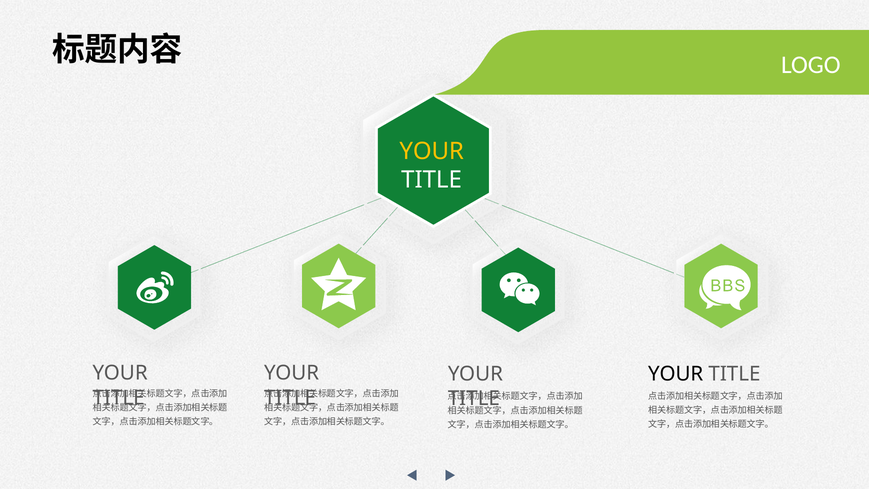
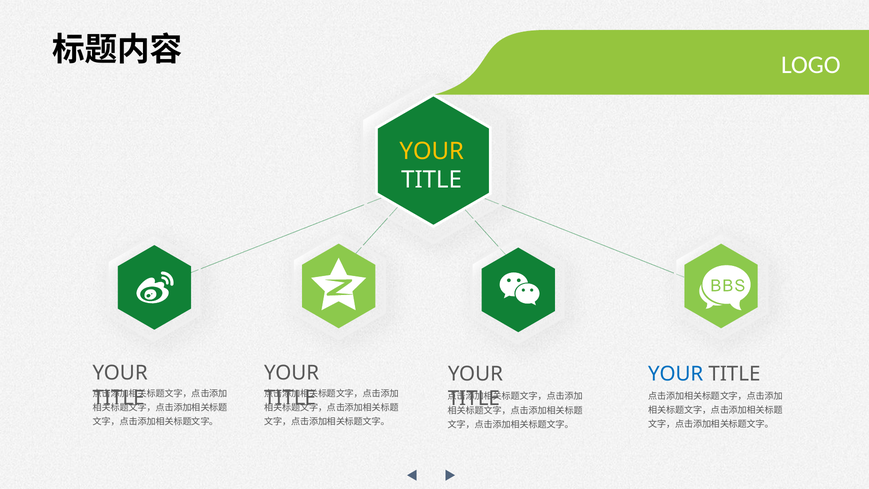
YOUR colour: black -> blue (676, 374)
